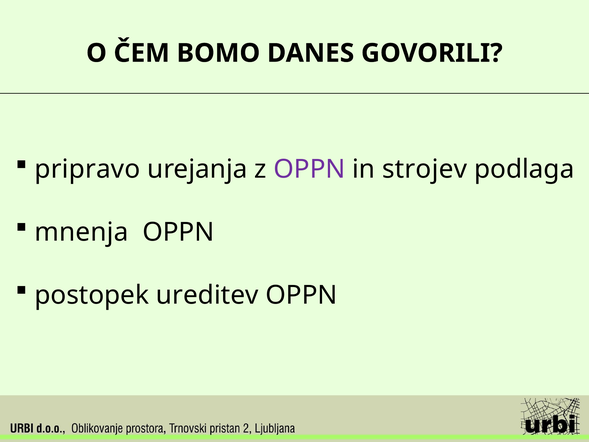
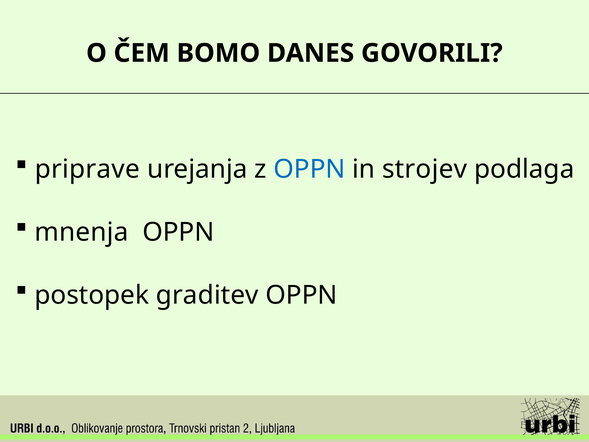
pripravo: pripravo -> priprave (87, 169)
OPPN colour: purple -> blue (309, 169)
ureditev: ureditev -> graditev (207, 295)
